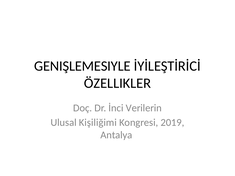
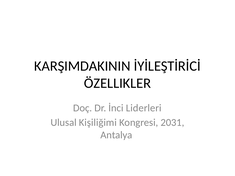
GENIŞLEMESIYLE: GENIŞLEMESIYLE -> KARŞIMDAKININ (82, 66)
Verilerin: Verilerin -> Liderleri (144, 108)
2019: 2019 -> 2031 (172, 123)
